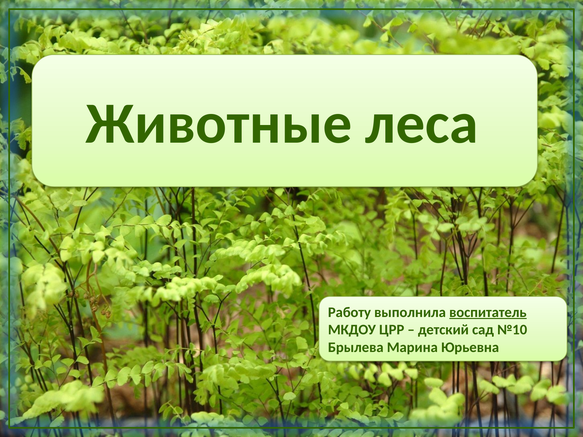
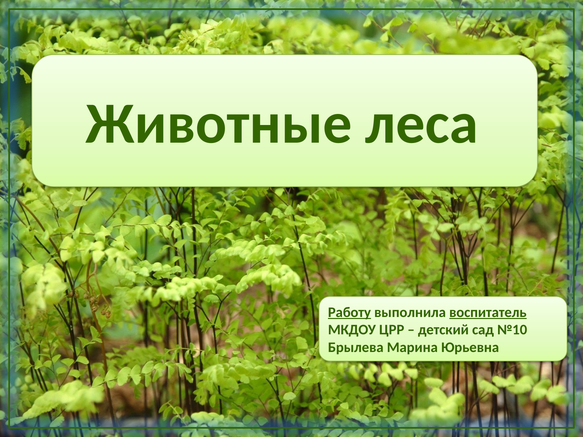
Работу underline: none -> present (349, 312)
